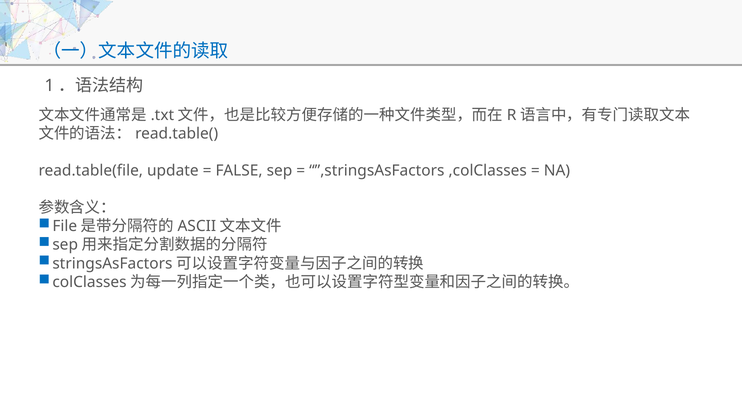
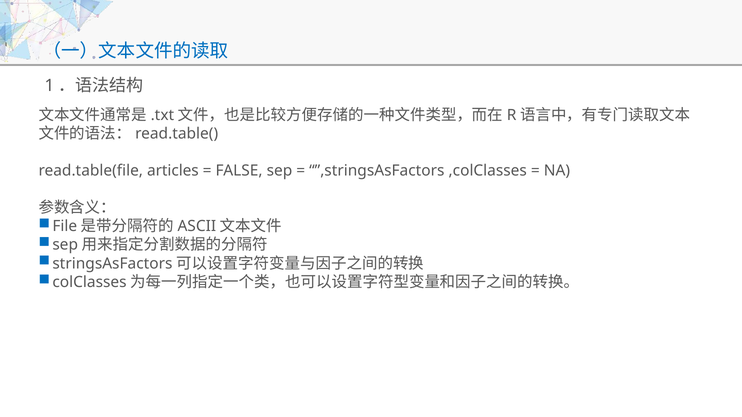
update: update -> articles (173, 171)
